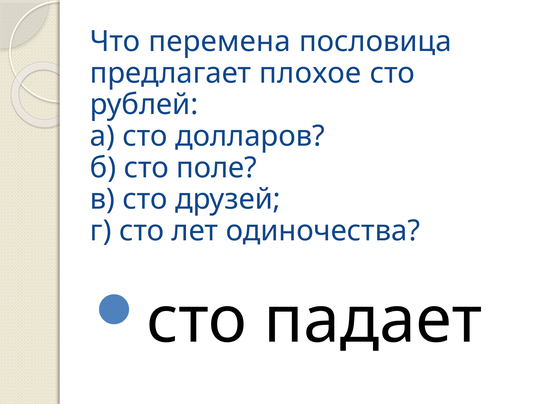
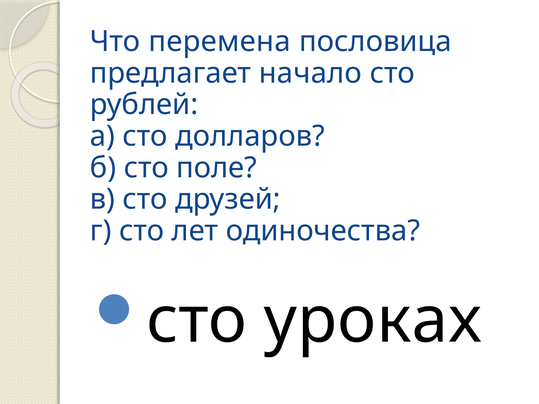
плохое: плохое -> начало (310, 73)
падает: падает -> уроках (373, 321)
